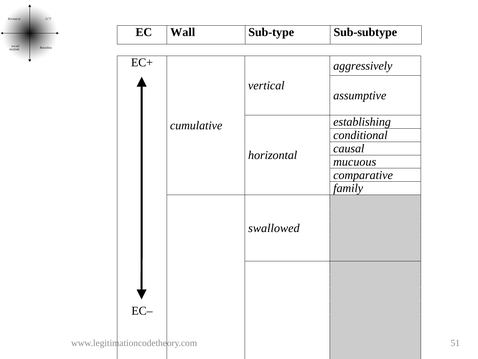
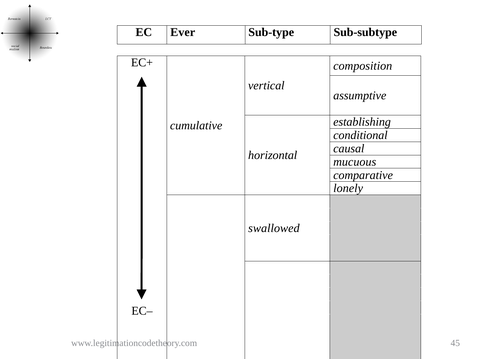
Wall: Wall -> Ever (183, 32)
aggressively: aggressively -> composition (363, 66)
family: family -> lonely (348, 188)
51: 51 -> 45 (455, 342)
